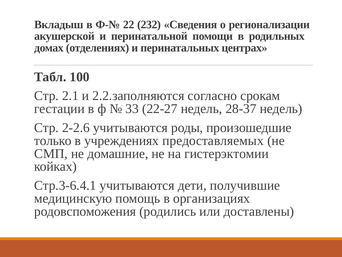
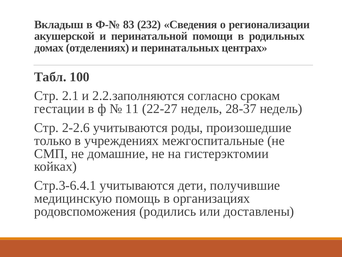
22: 22 -> 83 (129, 24)
33: 33 -> 11 (132, 109)
предоставляемых: предоставляемых -> межгоспитальные (213, 140)
